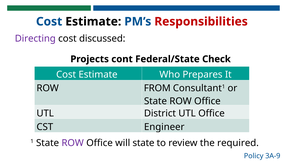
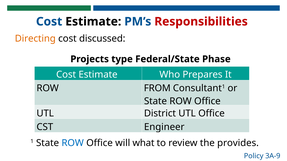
Directing colour: purple -> orange (35, 39)
cont: cont -> type (122, 59)
Check: Check -> Phase (216, 59)
ROW colour: purple -> blue (73, 143)
will state: state -> what (143, 143)
required: required -> provides (238, 143)
